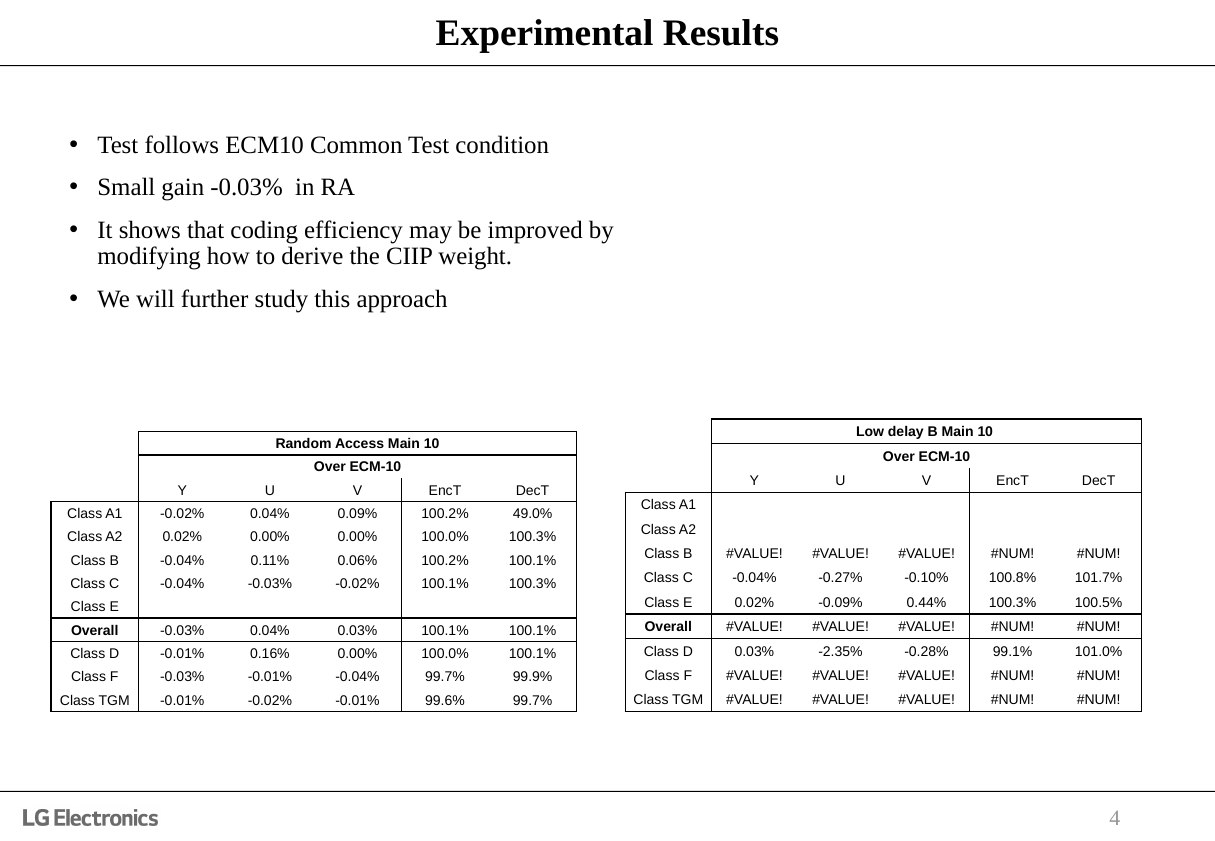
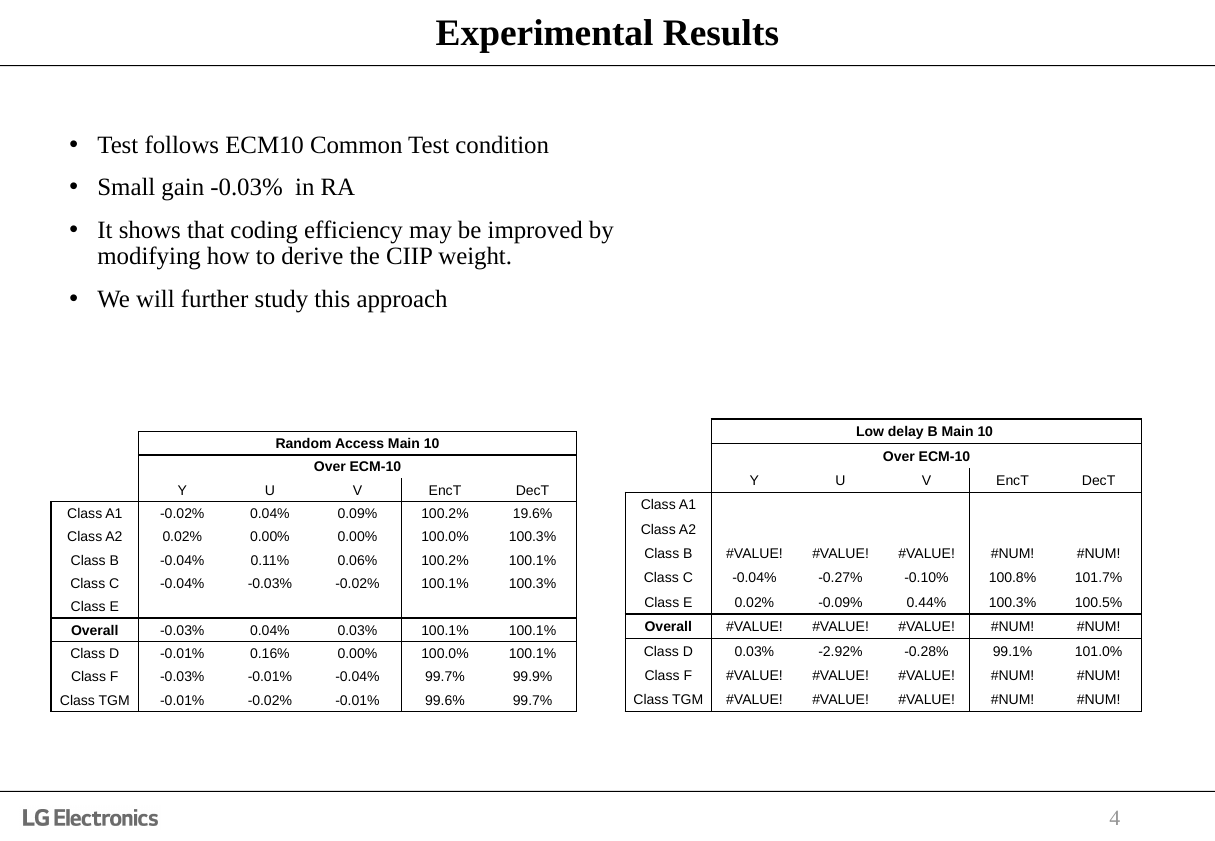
49.0%: 49.0% -> 19.6% (533, 514)
-2.35%: -2.35% -> -2.92% (840, 652)
